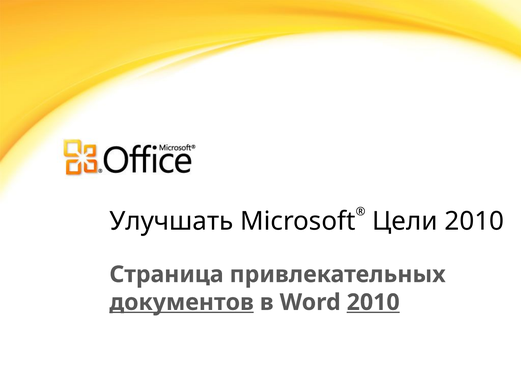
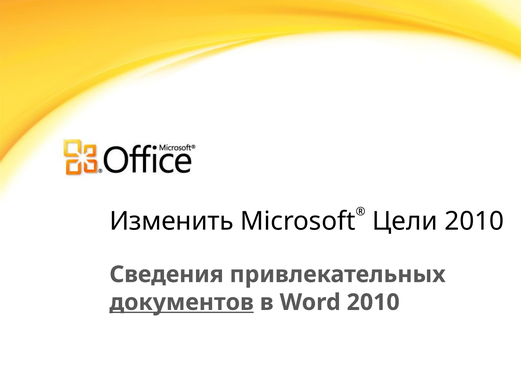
Улучшать: Улучшать -> Изменить (171, 221)
Страница: Страница -> Сведения (167, 274)
2010 underline: present -> none (373, 302)
